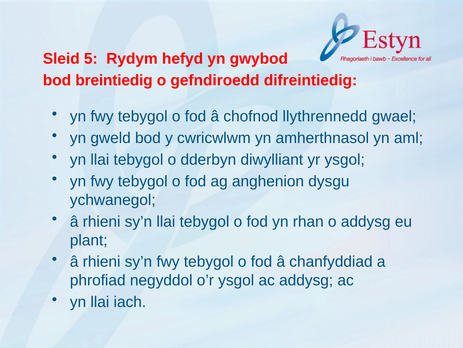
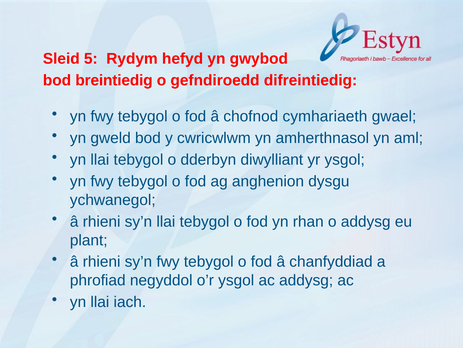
llythrennedd: llythrennedd -> cymhariaeth (325, 116)
